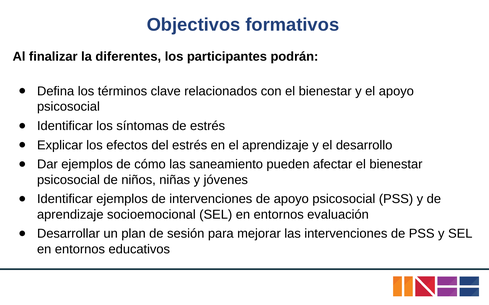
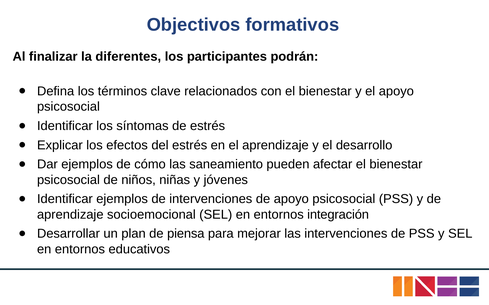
evaluación: evaluación -> integración (338, 215)
sesión: sesión -> piensa (186, 234)
